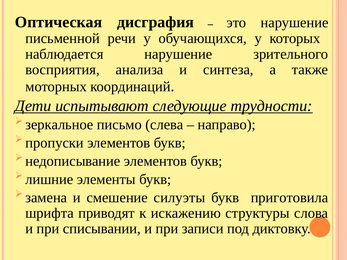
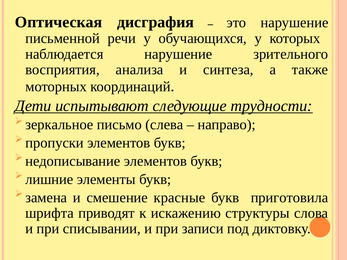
силуэты: силуэты -> красные (180, 198)
